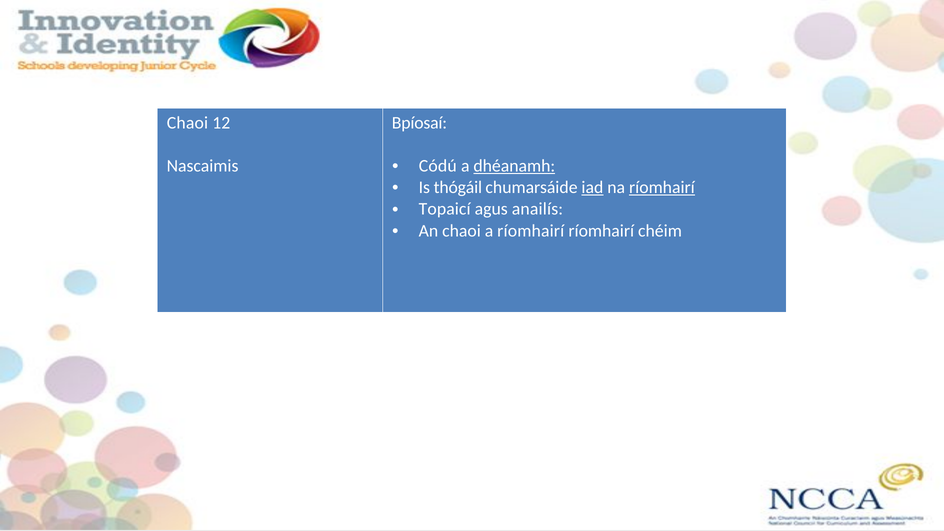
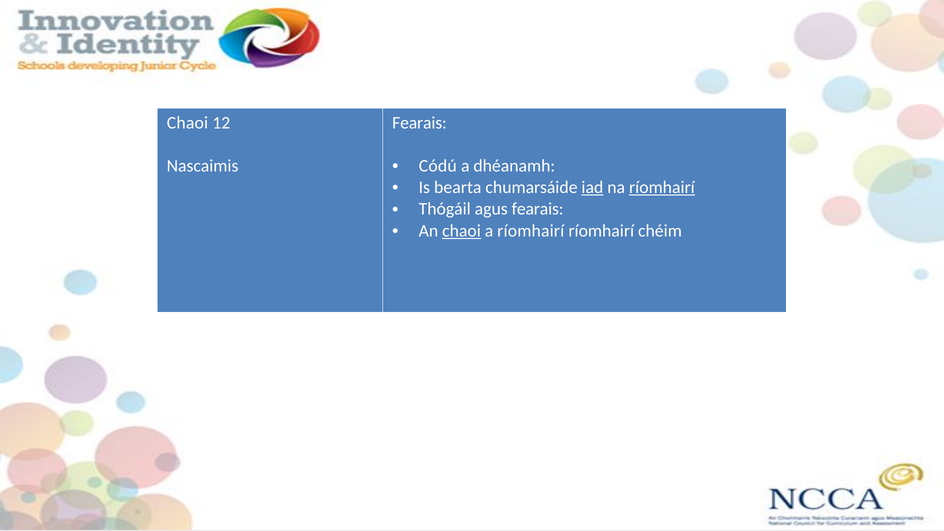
Bpíosaí: Bpíosaí -> Fearais (419, 123)
dhéanamh underline: present -> none (514, 166)
thógáil: thógáil -> bearta (458, 188)
Topaicí: Topaicí -> Thógáil (445, 209)
agus anailís: anailís -> fearais (538, 209)
chaoi underline: none -> present (462, 231)
